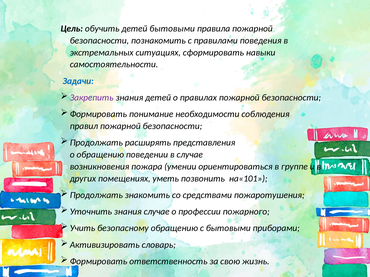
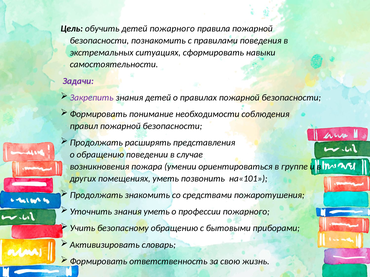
детей бытовыми: бытовыми -> пожарного (172, 29)
Задачи colour: blue -> purple (78, 81)
знания случае: случае -> уметь (157, 212)
